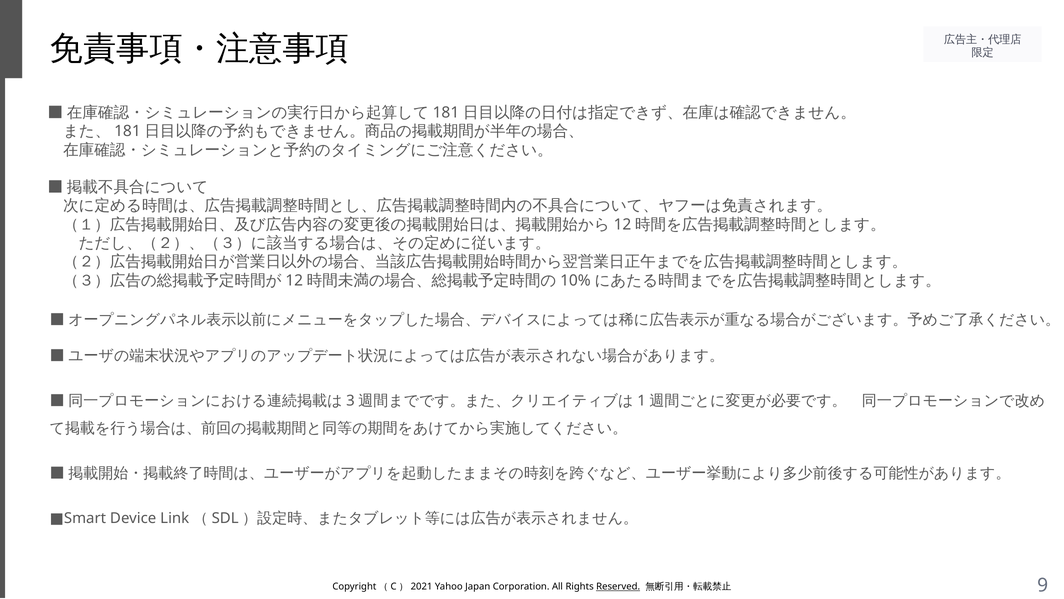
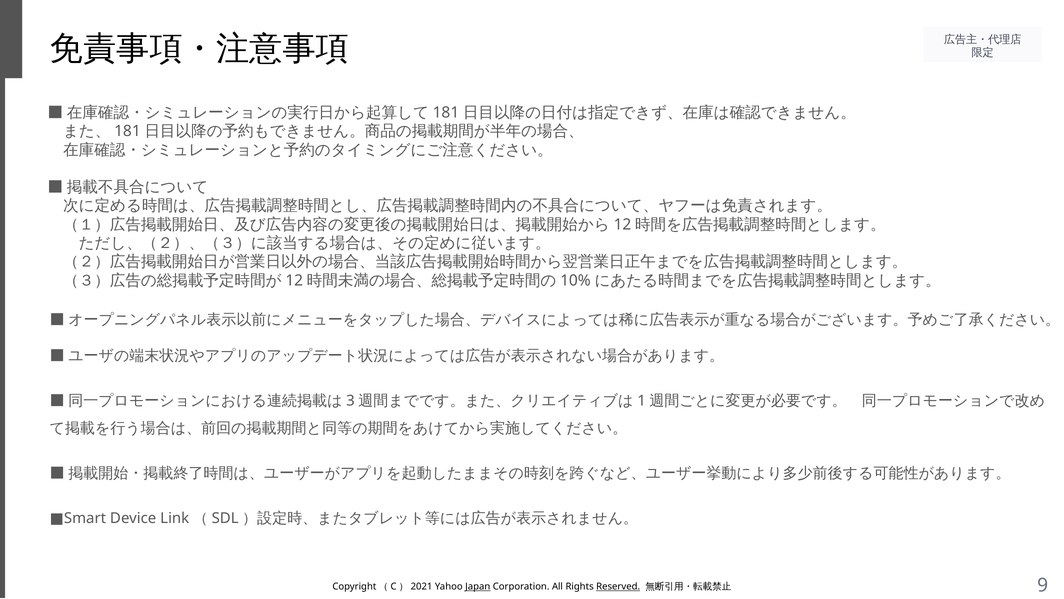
Japan underline: none -> present (478, 586)
